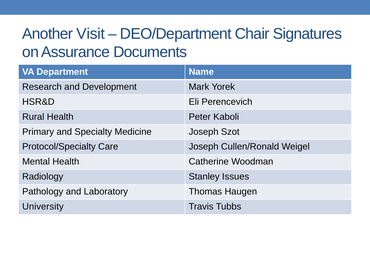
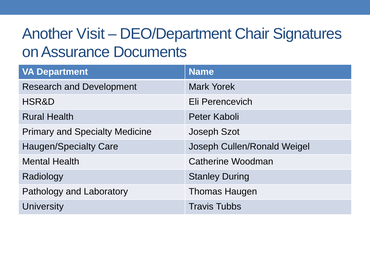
Protocol/Specialty: Protocol/Specialty -> Haugen/Specialty (59, 147)
Issues: Issues -> During (236, 177)
